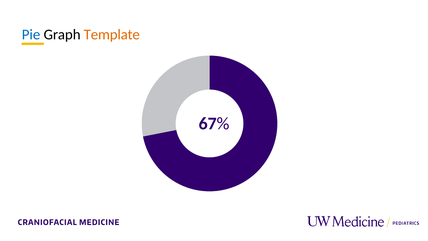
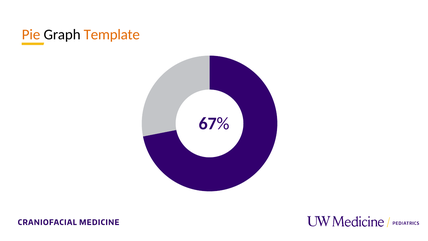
Pie colour: blue -> orange (31, 34)
